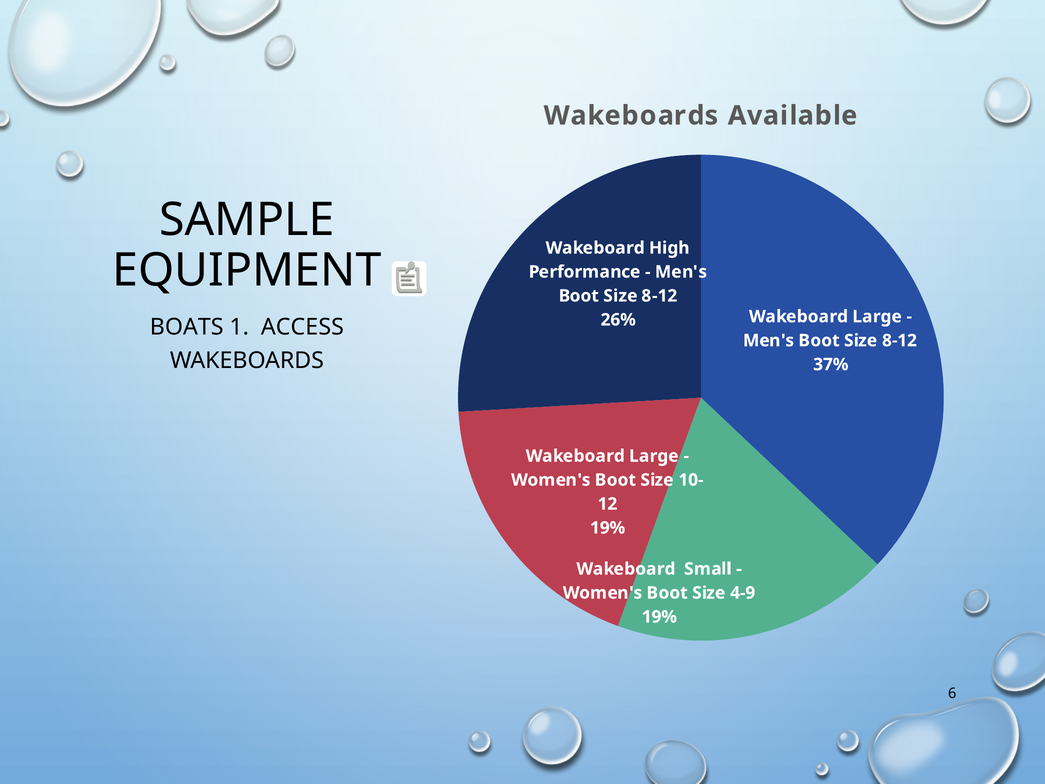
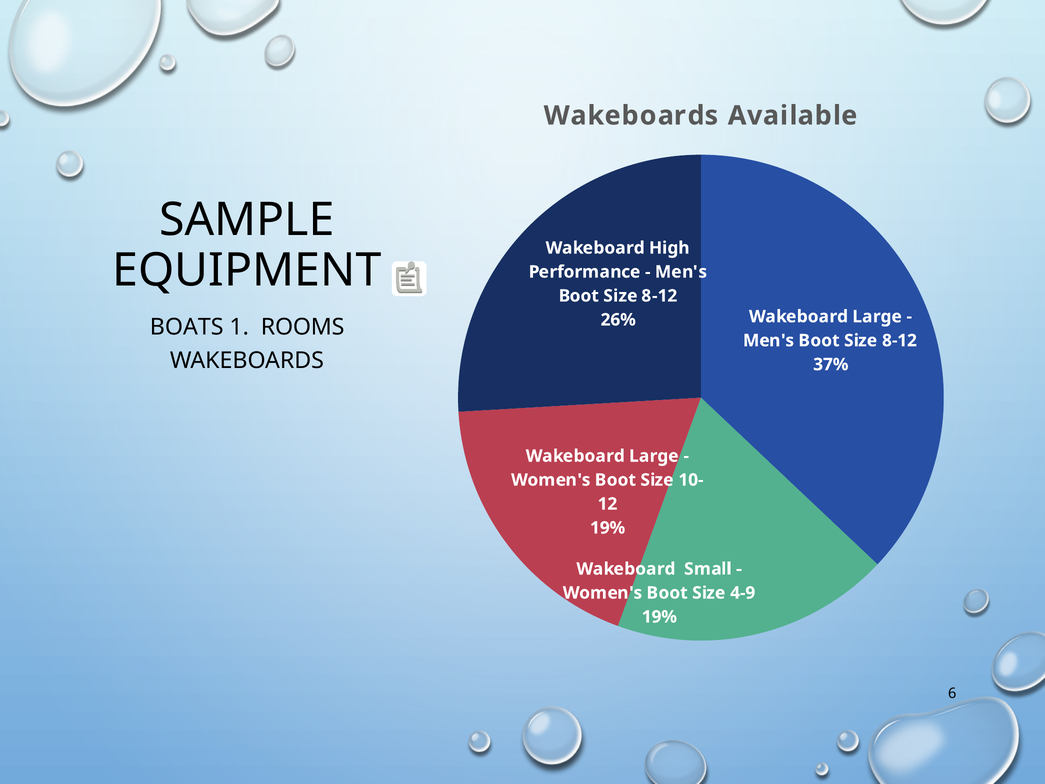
ACCESS: ACCESS -> ROOMS (303, 327)
